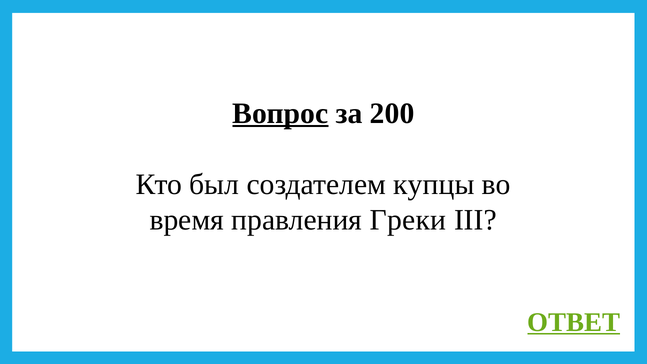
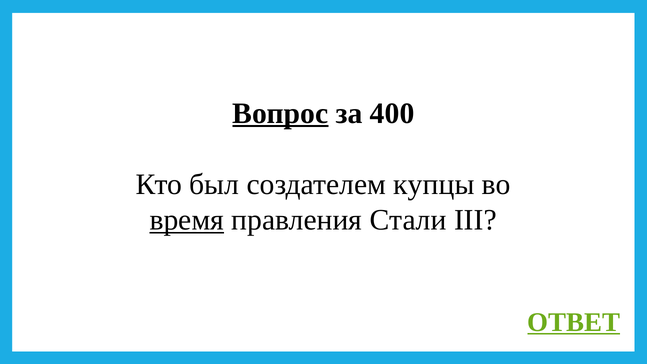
200: 200 -> 400 (392, 113)
время underline: none -> present (187, 220)
Греки: Греки -> Стали (408, 220)
